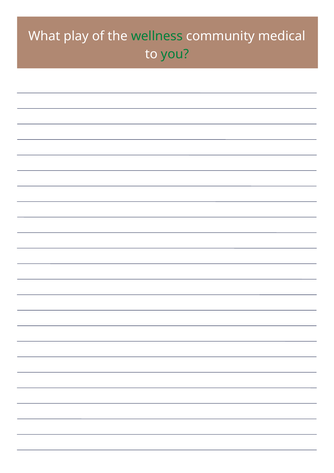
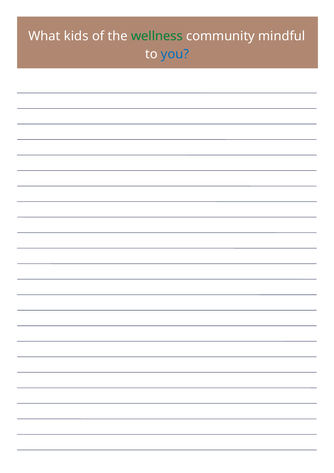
play: play -> kids (76, 36)
medical: medical -> mindful (282, 36)
you colour: green -> blue (175, 54)
